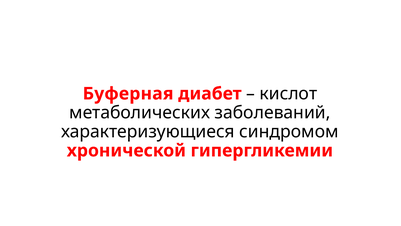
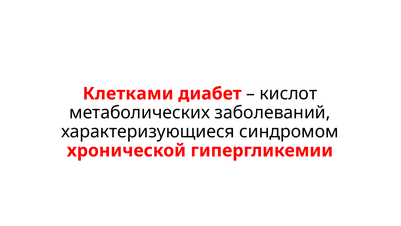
Буферная: Буферная -> Клетками (128, 94)
